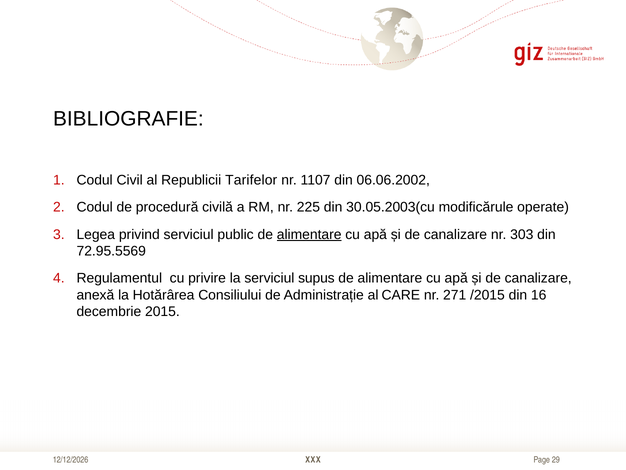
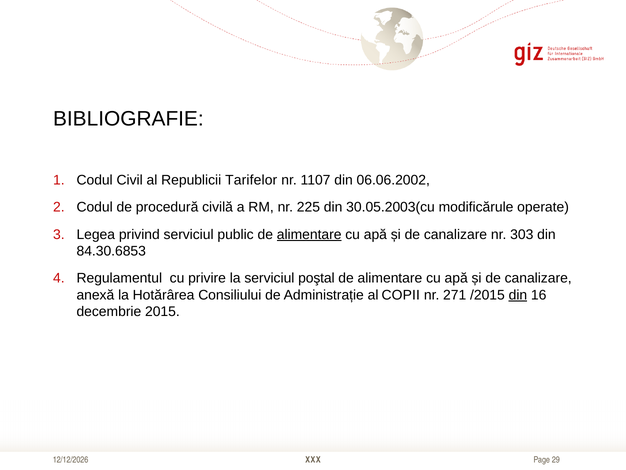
72.95.5569: 72.95.5569 -> 84.30.6853 (111, 251)
supus: supus -> poştal (316, 278)
CARE: CARE -> COPII (401, 295)
din underline: none -> present (518, 295)
